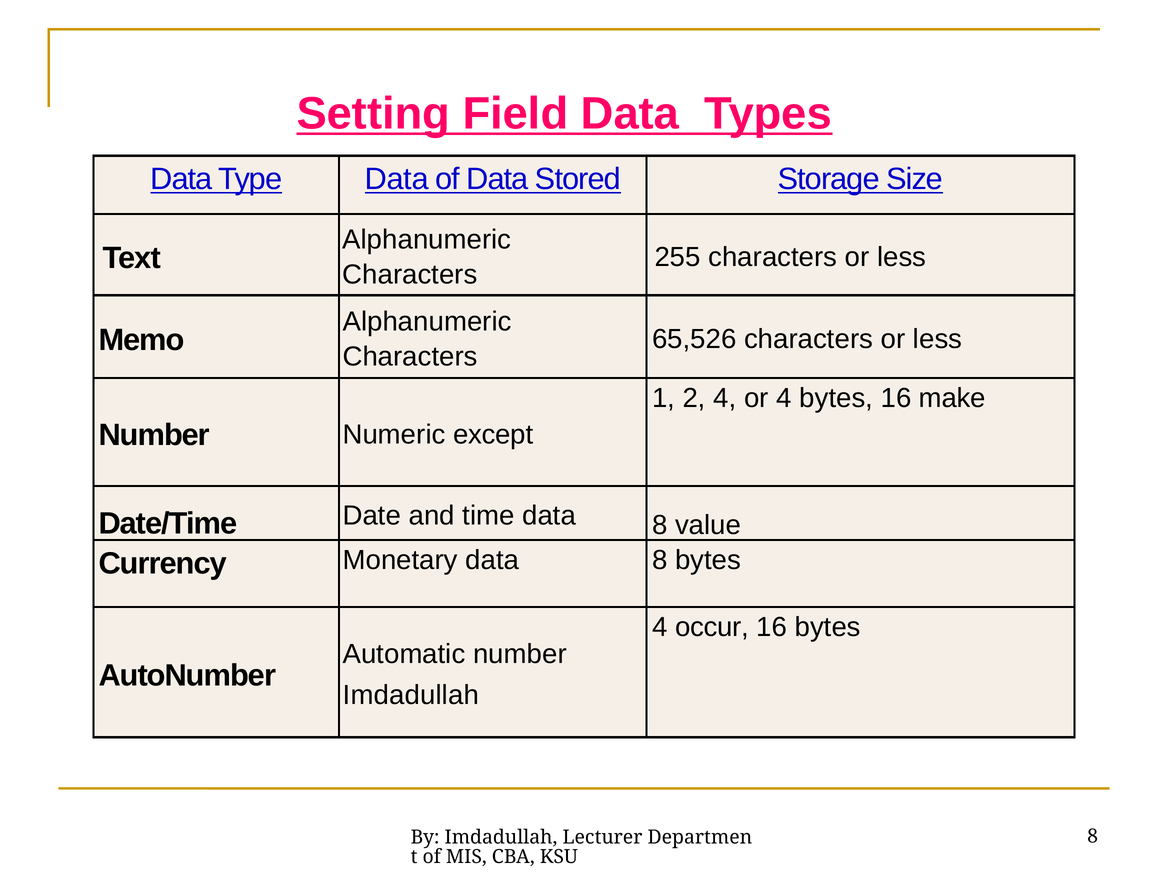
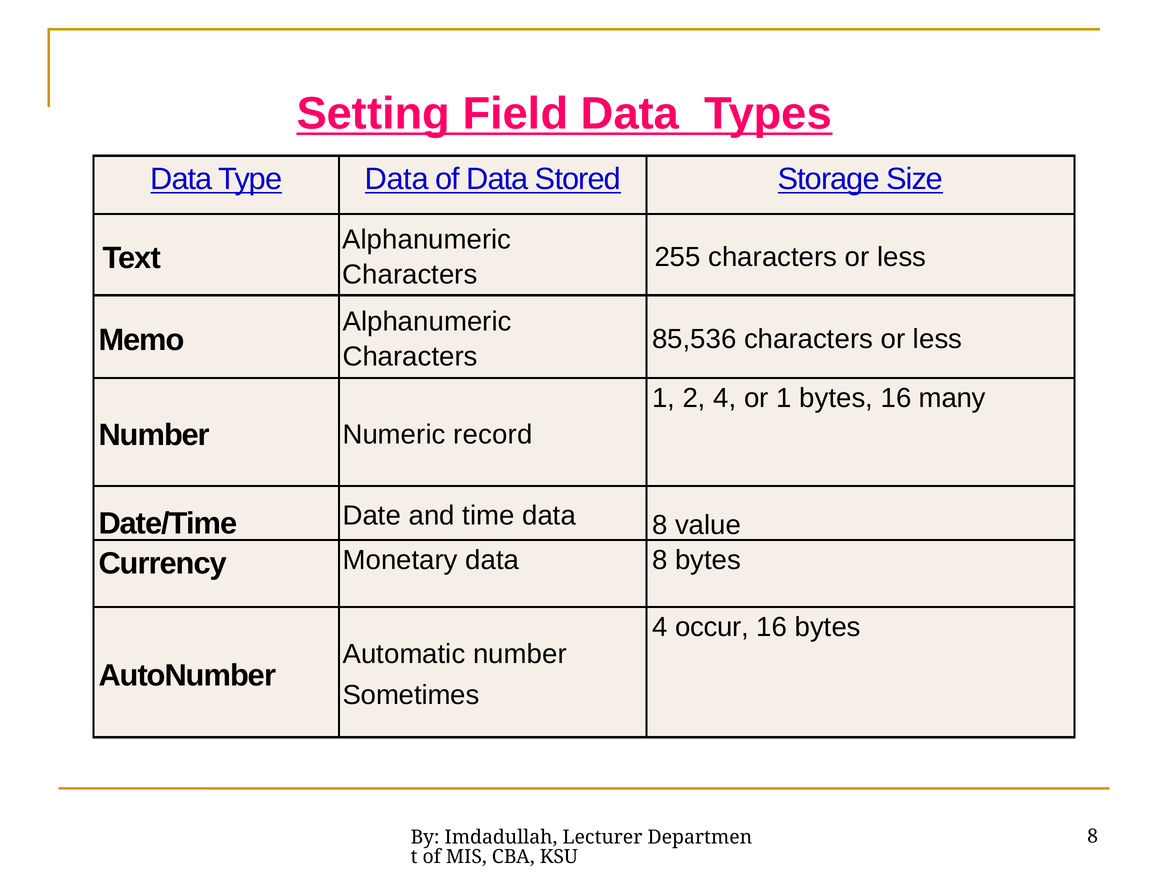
65,526: 65,526 -> 85,536 (694, 339)
or 4: 4 -> 1 (784, 398)
make: make -> many (952, 398)
except: except -> record (493, 434)
Imdadullah: Imdadullah -> Sometimes (411, 695)
